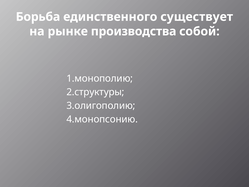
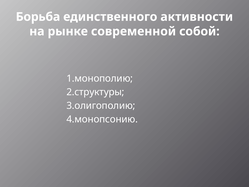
существует: существует -> активности (197, 17)
производства: производства -> современной (134, 31)
